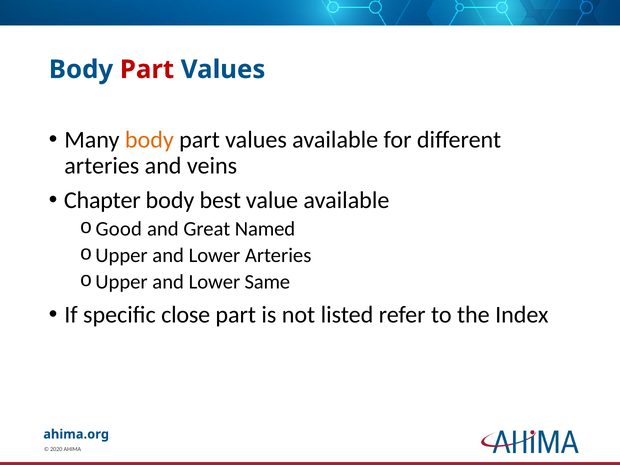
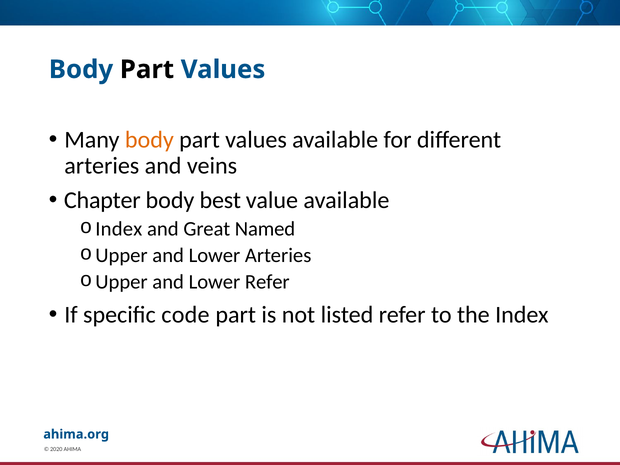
Part colour: red -> black (147, 70)
Good: Good -> Index (119, 229)
Lower Same: Same -> Refer (267, 282)
close: close -> code (185, 315)
